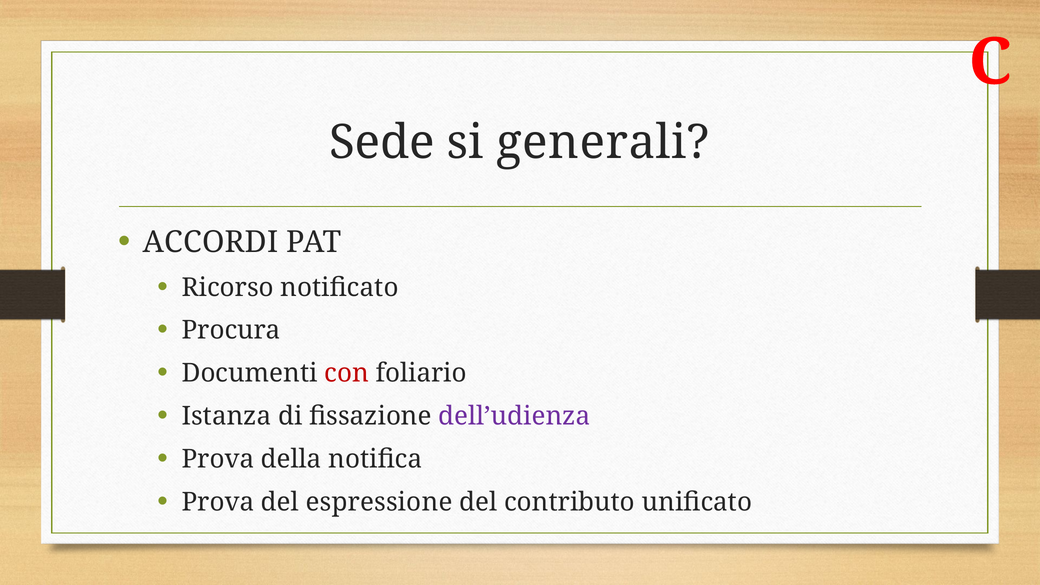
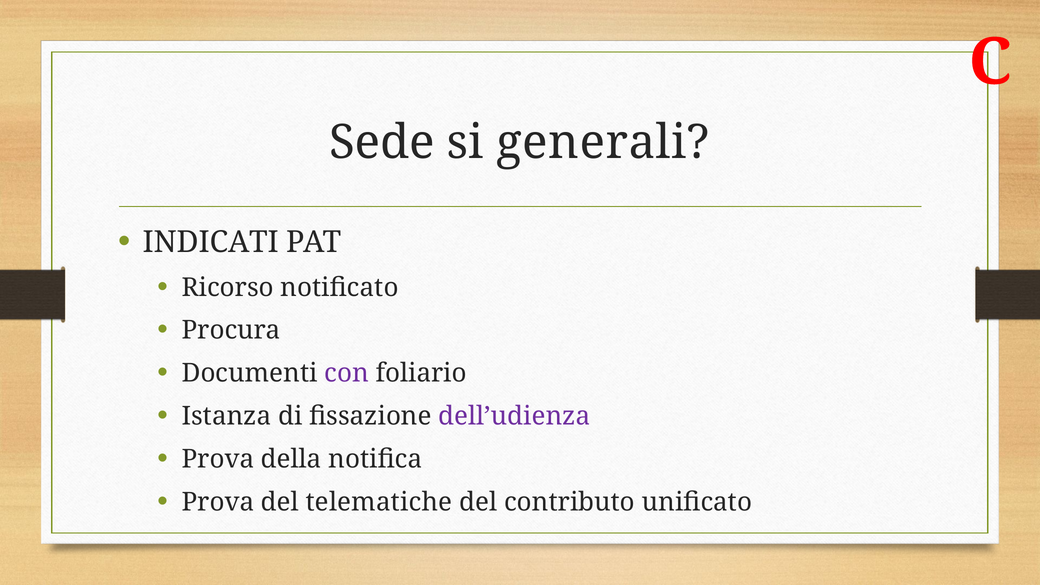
ACCORDI: ACCORDI -> INDICATI (211, 242)
con colour: red -> purple (347, 373)
espressione: espressione -> telematiche (379, 502)
